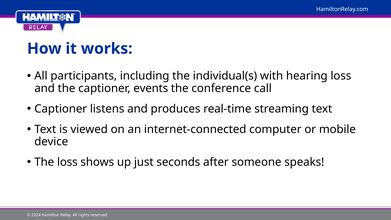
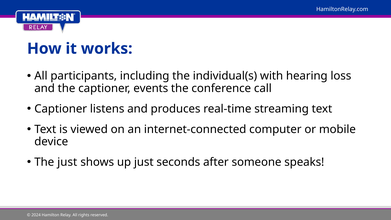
The loss: loss -> just (67, 162)
